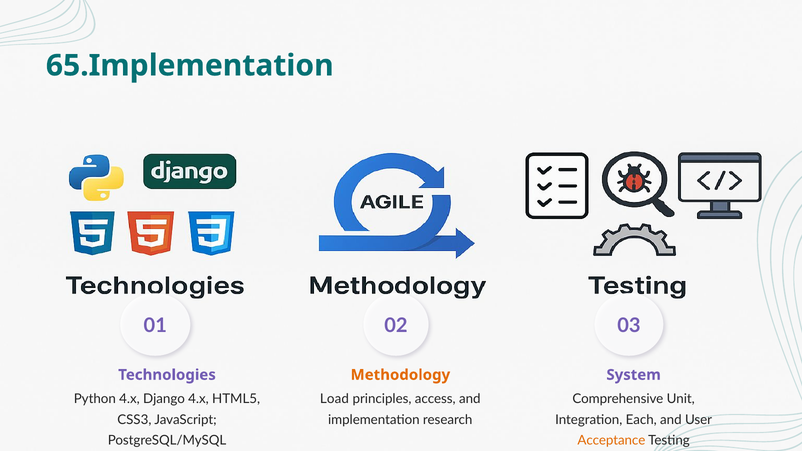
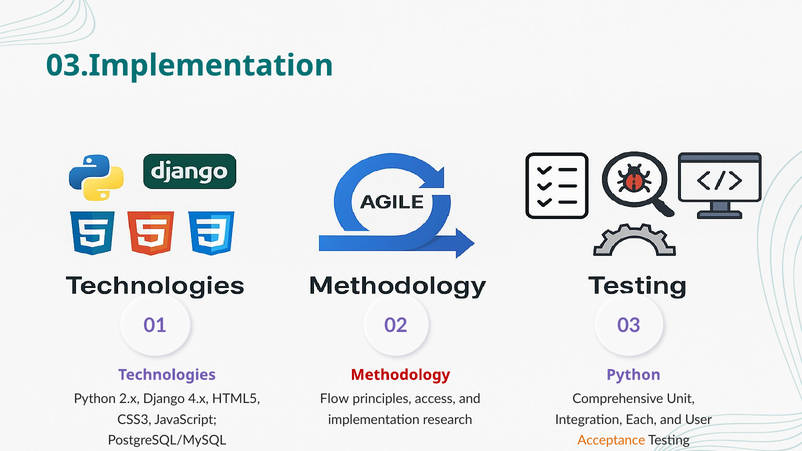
65.Implementation: 65.Implementation -> 03.Implementation (190, 66)
Methodology colour: orange -> red (400, 375)
System: System -> Python (634, 375)
Python 4.x: 4.x -> 2.x (129, 399)
Load: Load -> Flow (334, 399)
